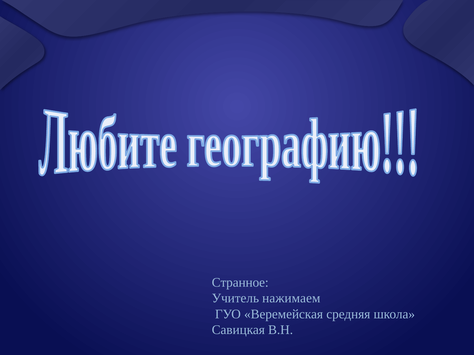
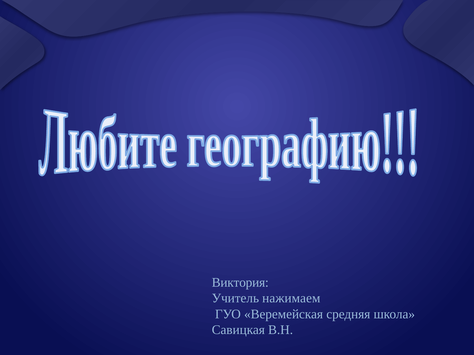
Странное: Странное -> Виктория (240, 283)
